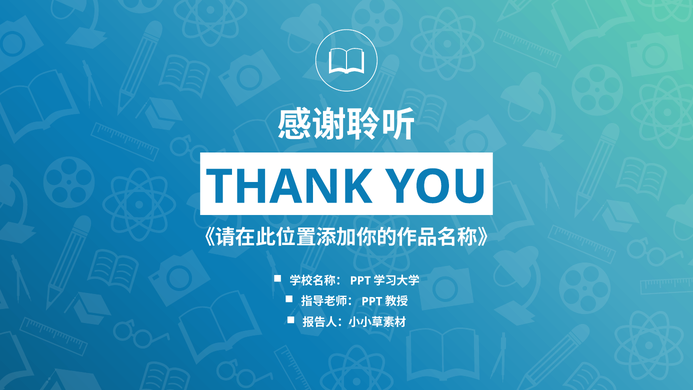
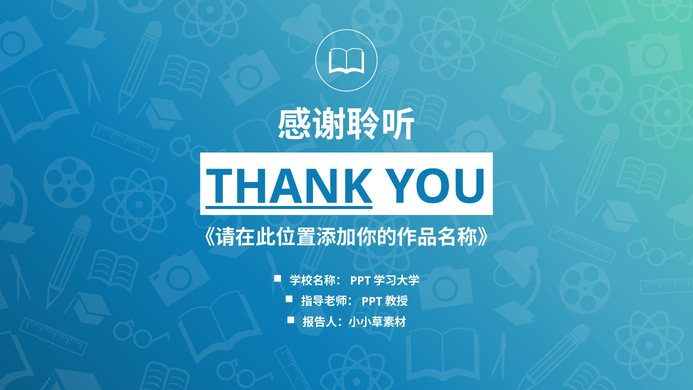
THANK underline: none -> present (289, 187)
